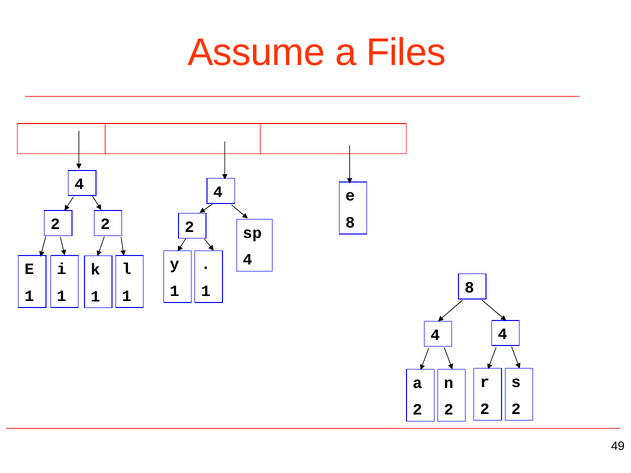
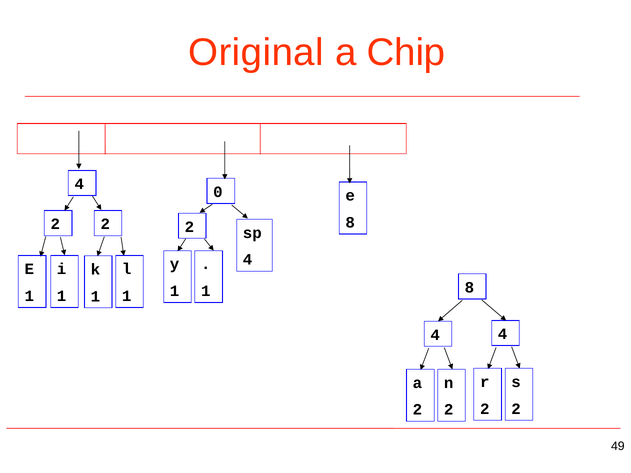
Assume: Assume -> Original (256, 53)
Files: Files -> Chip (406, 53)
4: 4 -> 0 (218, 192)
